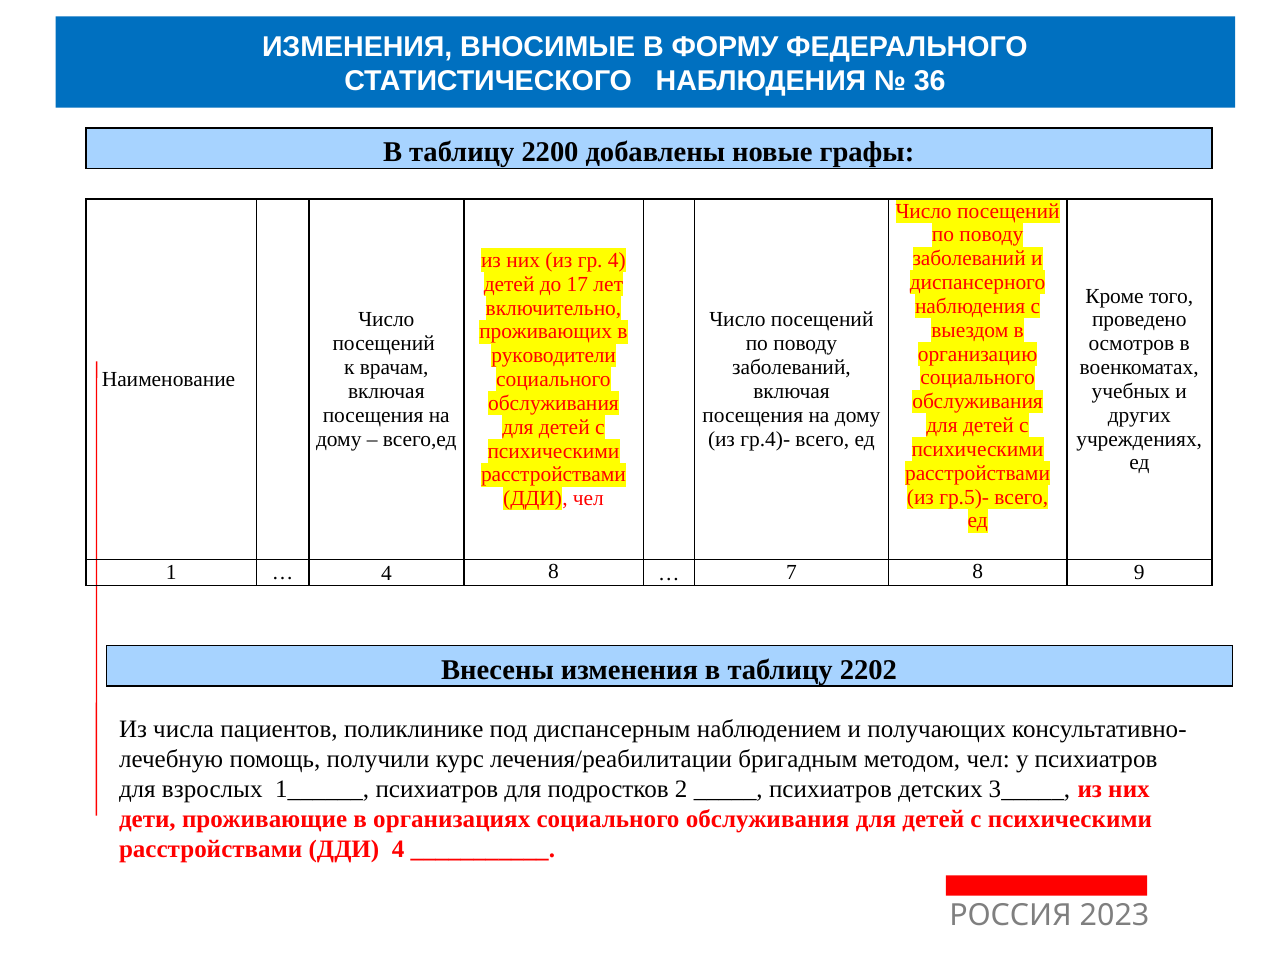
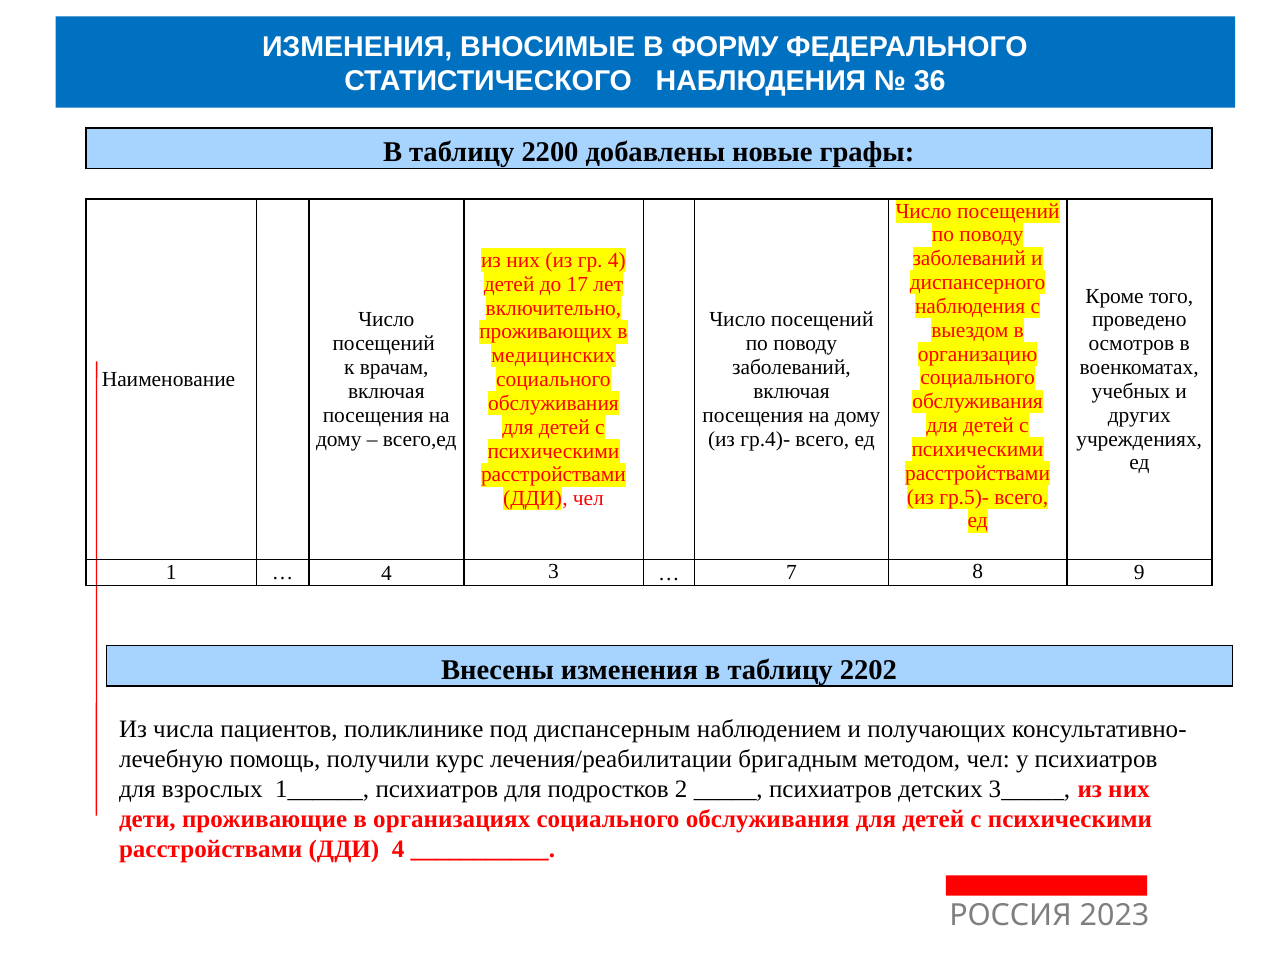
руководители: руководители -> медицинских (553, 356)
4 8: 8 -> 3 (554, 572)
